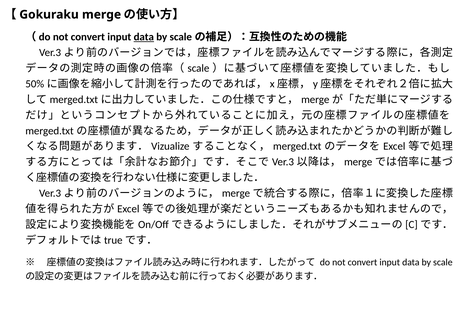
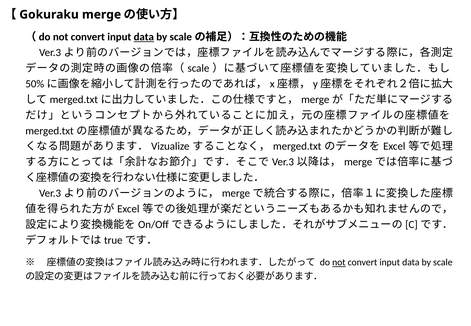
not underline: none -> present (339, 263)
